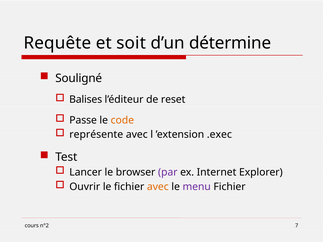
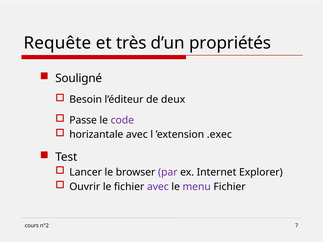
soit: soit -> très (131, 43)
détermine: détermine -> propriétés (230, 43)
Balises: Balises -> Besoin (86, 100)
reset: reset -> deux (173, 100)
code colour: orange -> purple (122, 120)
représente: représente -> horizantale (96, 135)
avec colour: orange -> purple (158, 187)
